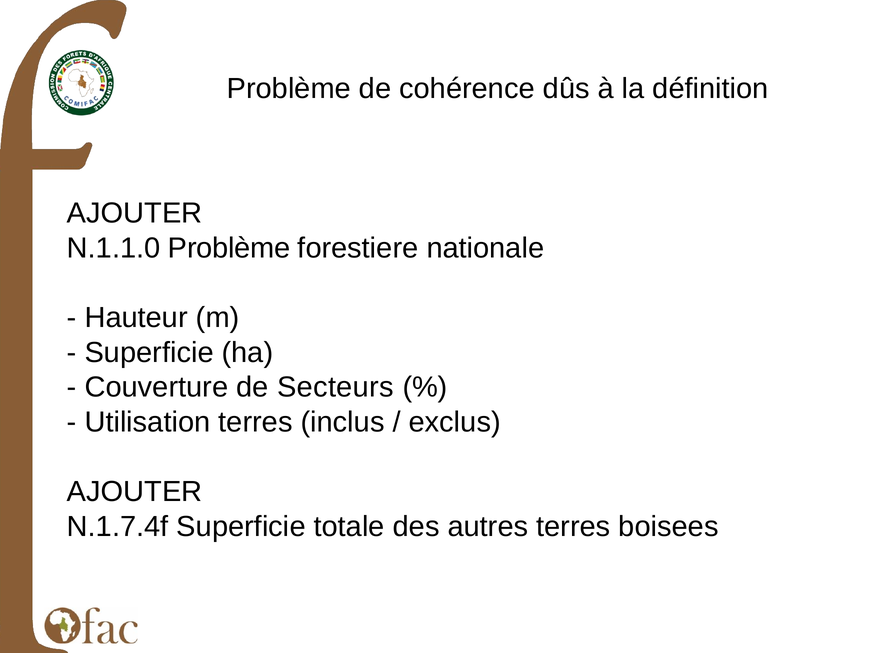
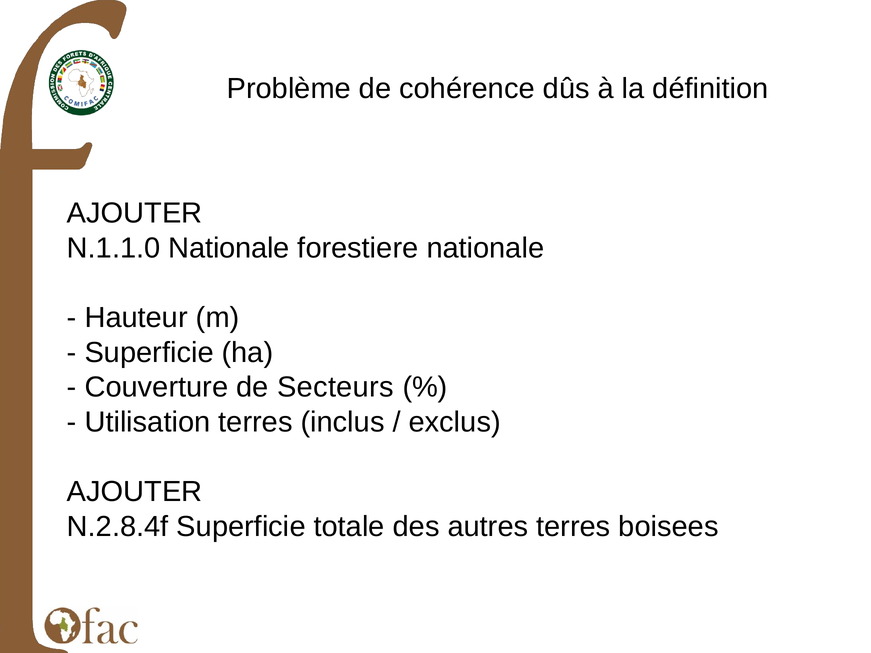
N.1.1.0 Problème: Problème -> Nationale (229, 248)
N.1.7.4f: N.1.7.4f -> N.2.8.4f (118, 527)
